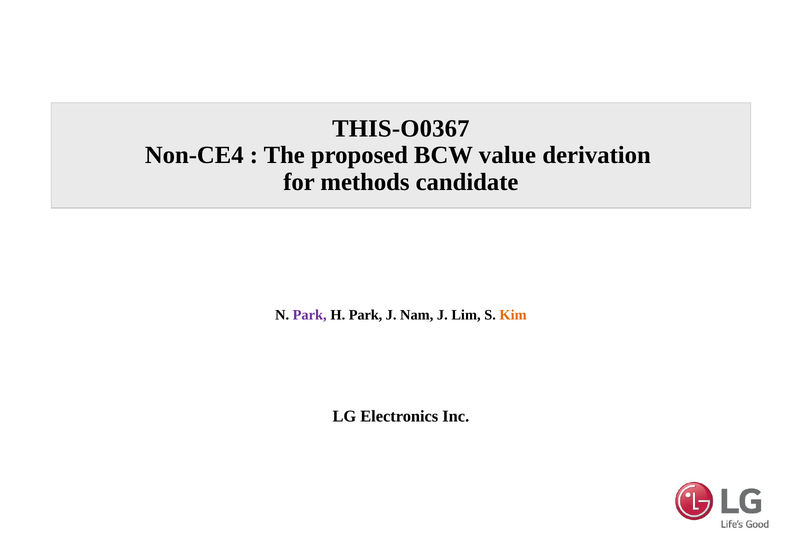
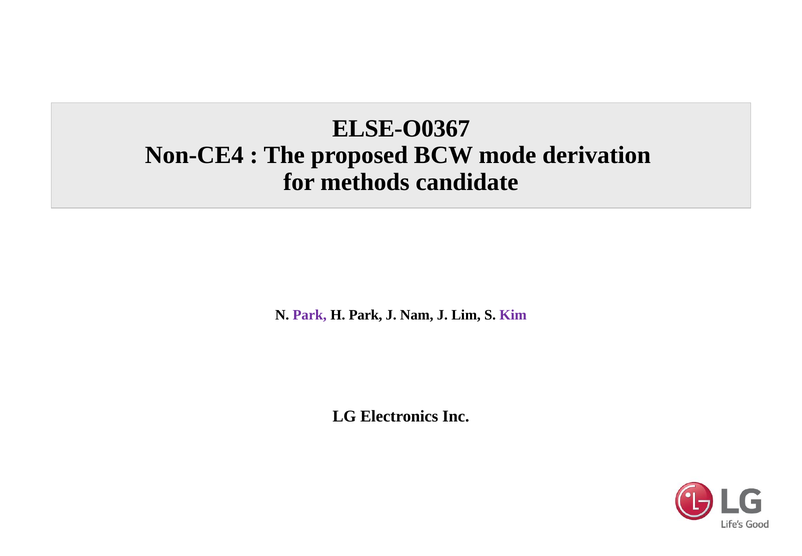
THIS-O0367: THIS-O0367 -> ELSE-O0367 (401, 128)
value: value -> mode (508, 155)
Kim colour: orange -> purple (513, 315)
